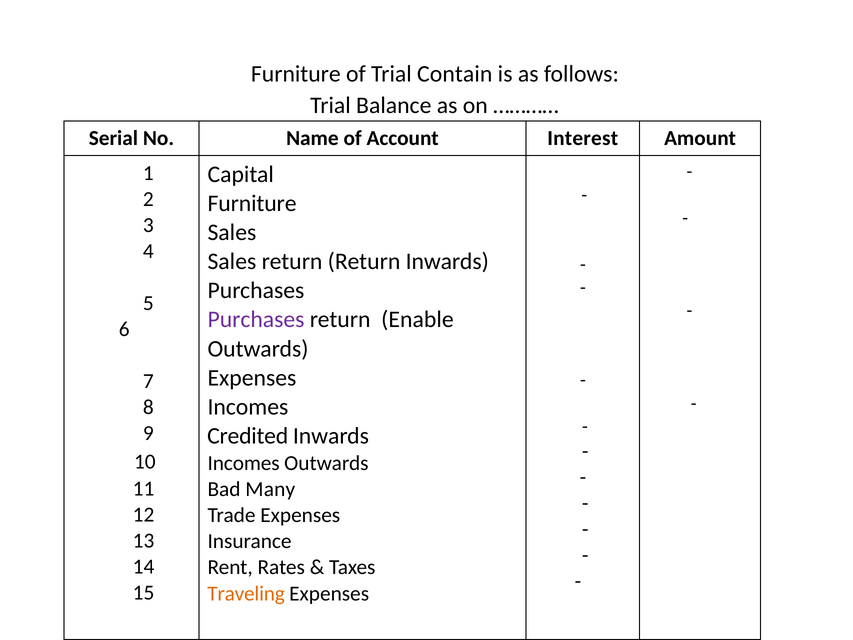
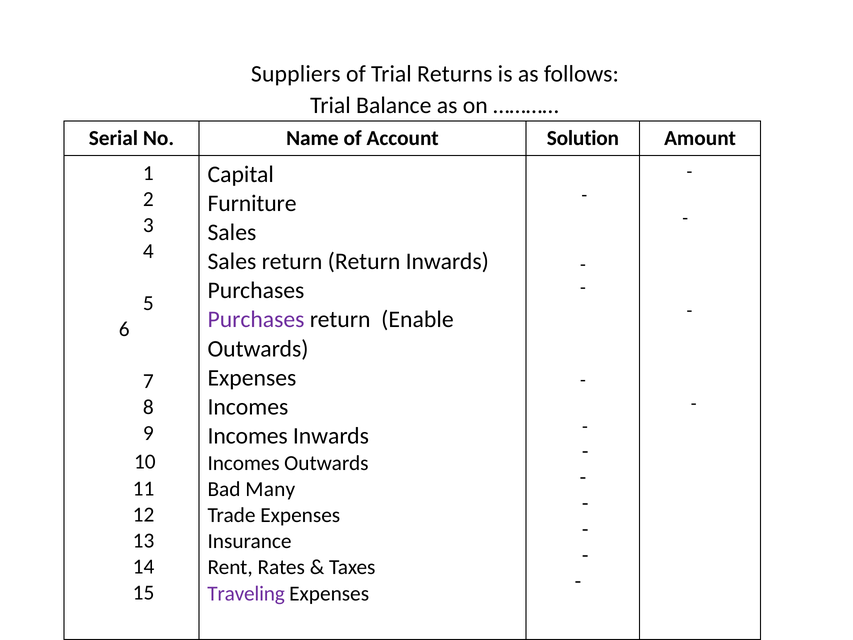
Furniture: Furniture -> Suppliers (296, 74)
Contain: Contain -> Returns (455, 74)
Interest: Interest -> Solution (583, 138)
Credited: Credited -> Incomes (248, 436)
Traveling colour: orange -> purple (246, 593)
